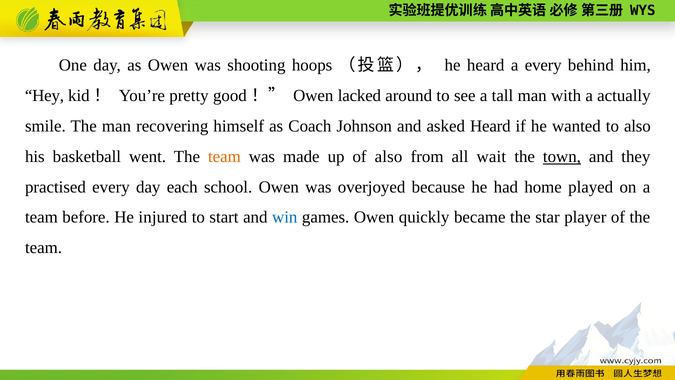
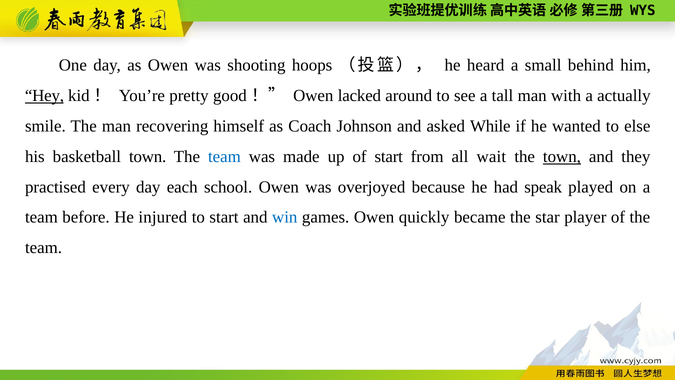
a every: every -> small (543, 65)
Hey underline: none -> present (44, 96)
asked Heard: Heard -> While (490, 126)
to also: also -> else (637, 126)
basketball went: went -> town (148, 156)
team colour: orange -> blue (224, 156)
of also: also -> start (389, 156)
home: home -> speak (543, 187)
